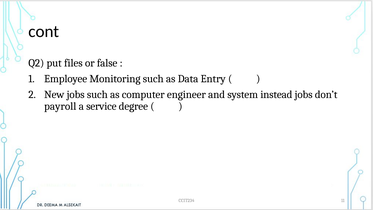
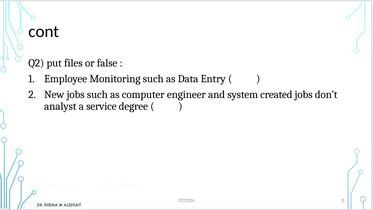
instead: instead -> created (276, 94)
payroll: payroll -> analyst (60, 106)
